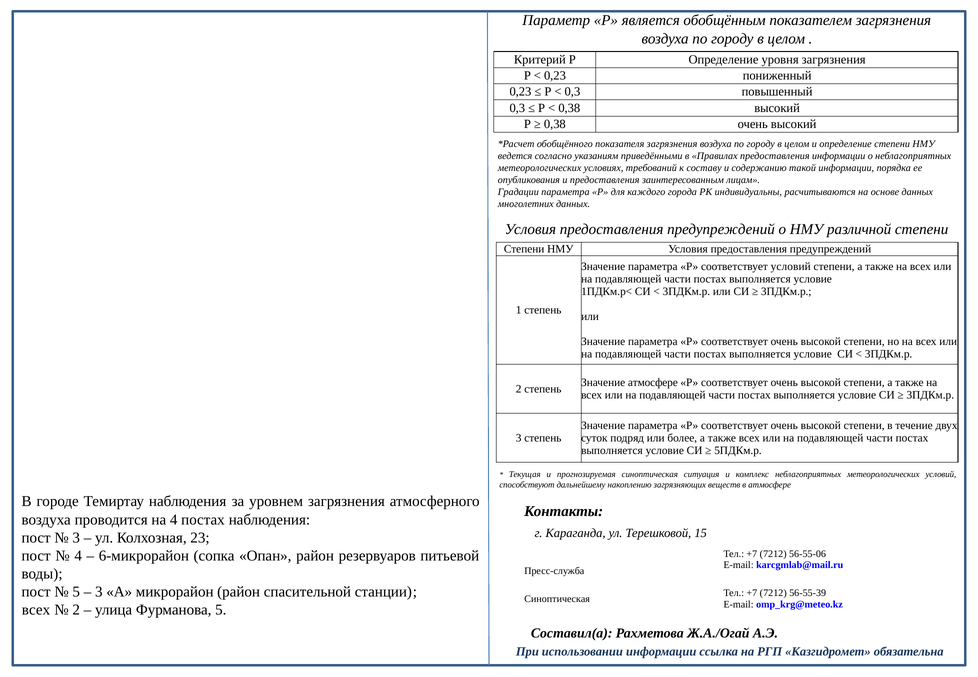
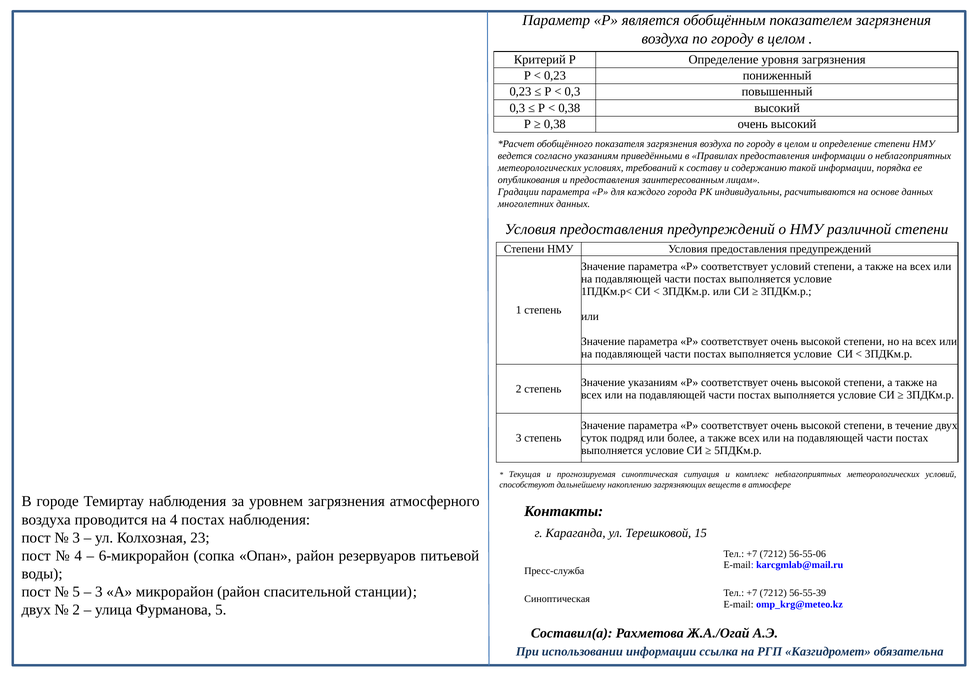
Значение атмосфере: атмосфере -> указаниям (653, 383)
всех: всех -> двух (36, 610)
